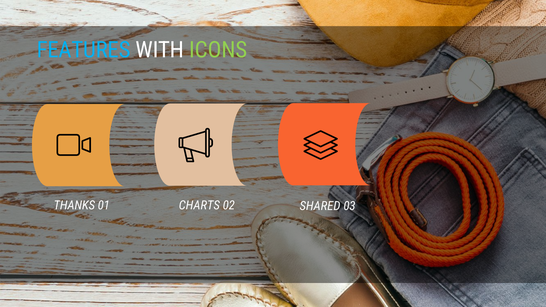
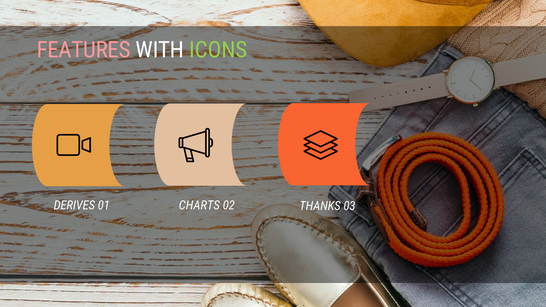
FEATURES colour: light blue -> pink (84, 50)
THANKS: THANKS -> DERIVES (74, 205)
SHARED: SHARED -> THANKS (320, 206)
